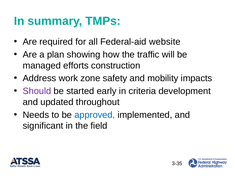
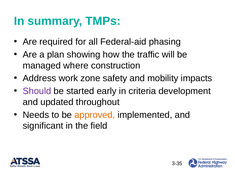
website: website -> phasing (165, 42)
efforts: efforts -> where (76, 66)
approved colour: blue -> orange (95, 115)
